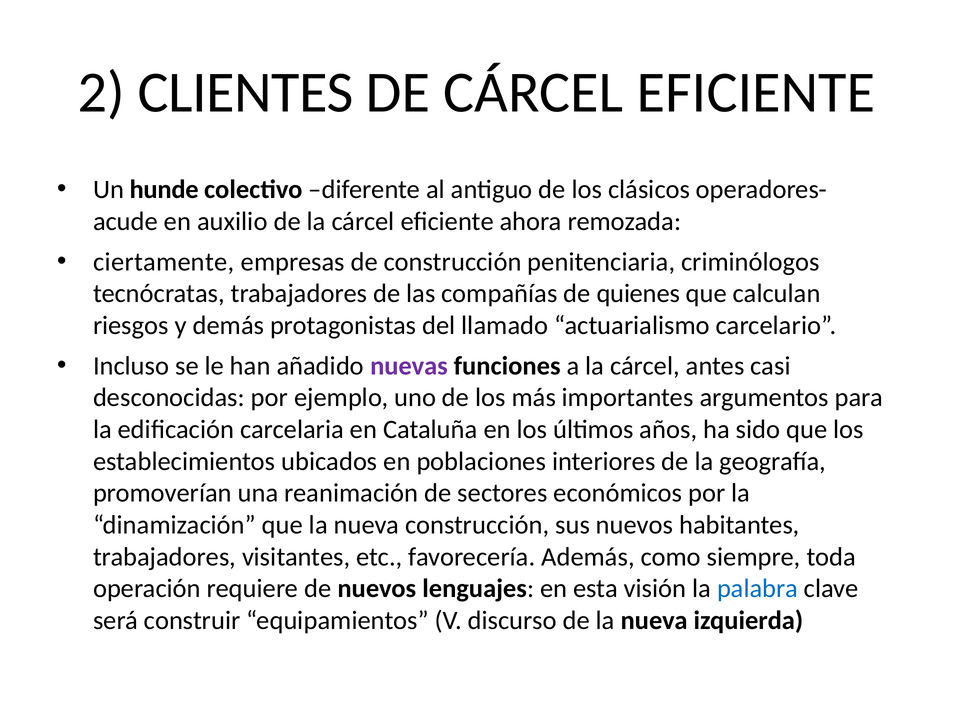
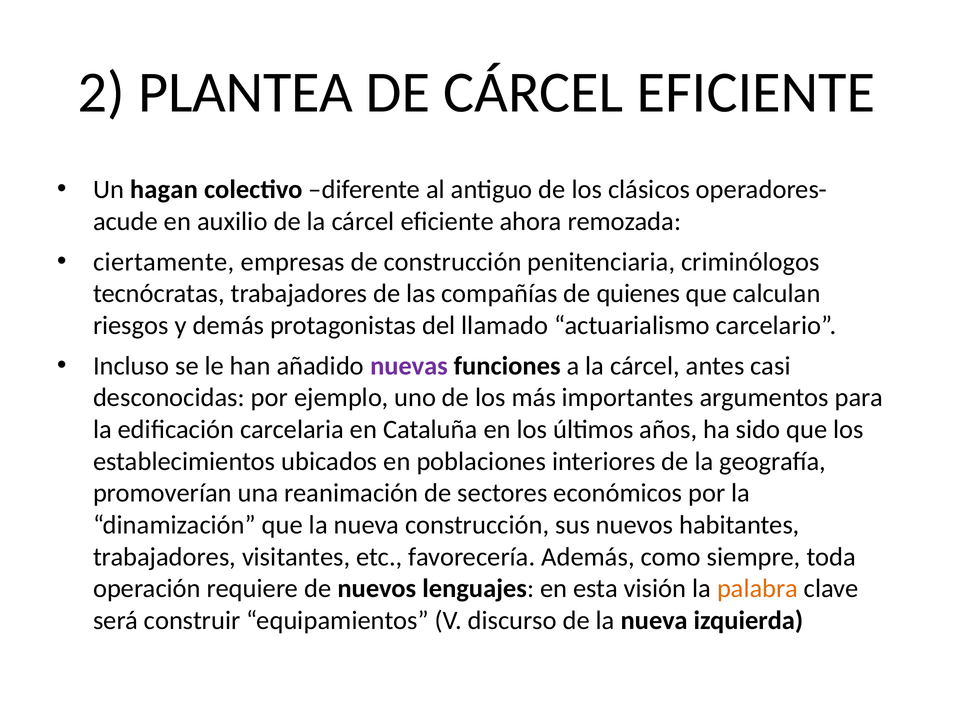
CLIENTES: CLIENTES -> PLANTEA (246, 92)
hunde: hunde -> hagan (164, 189)
palabra colour: blue -> orange (758, 588)
